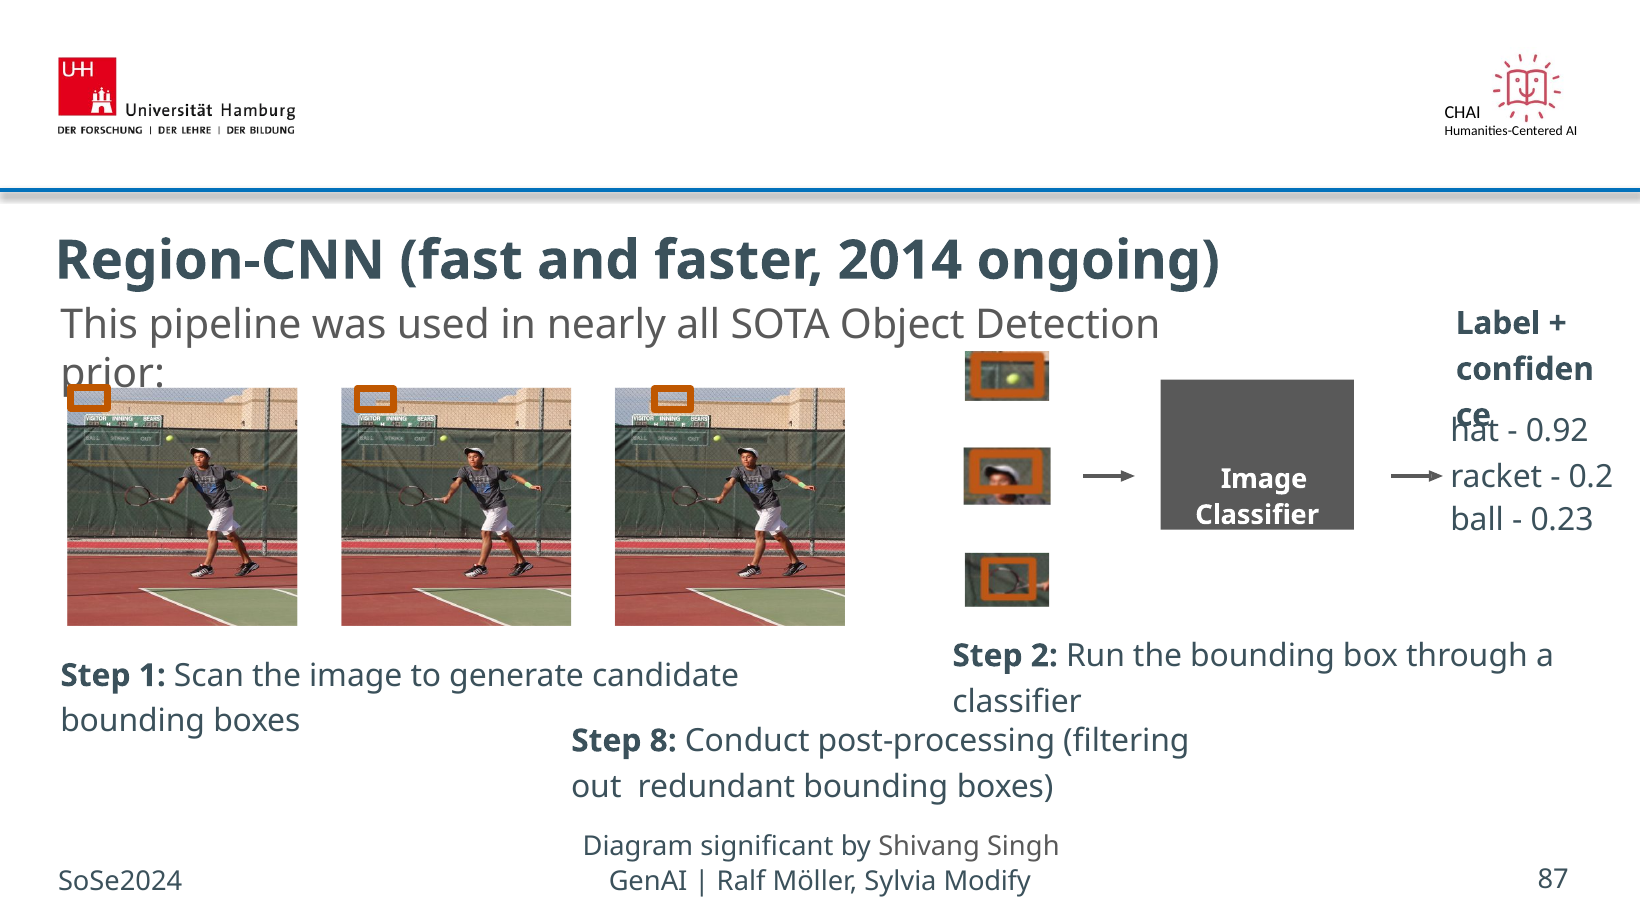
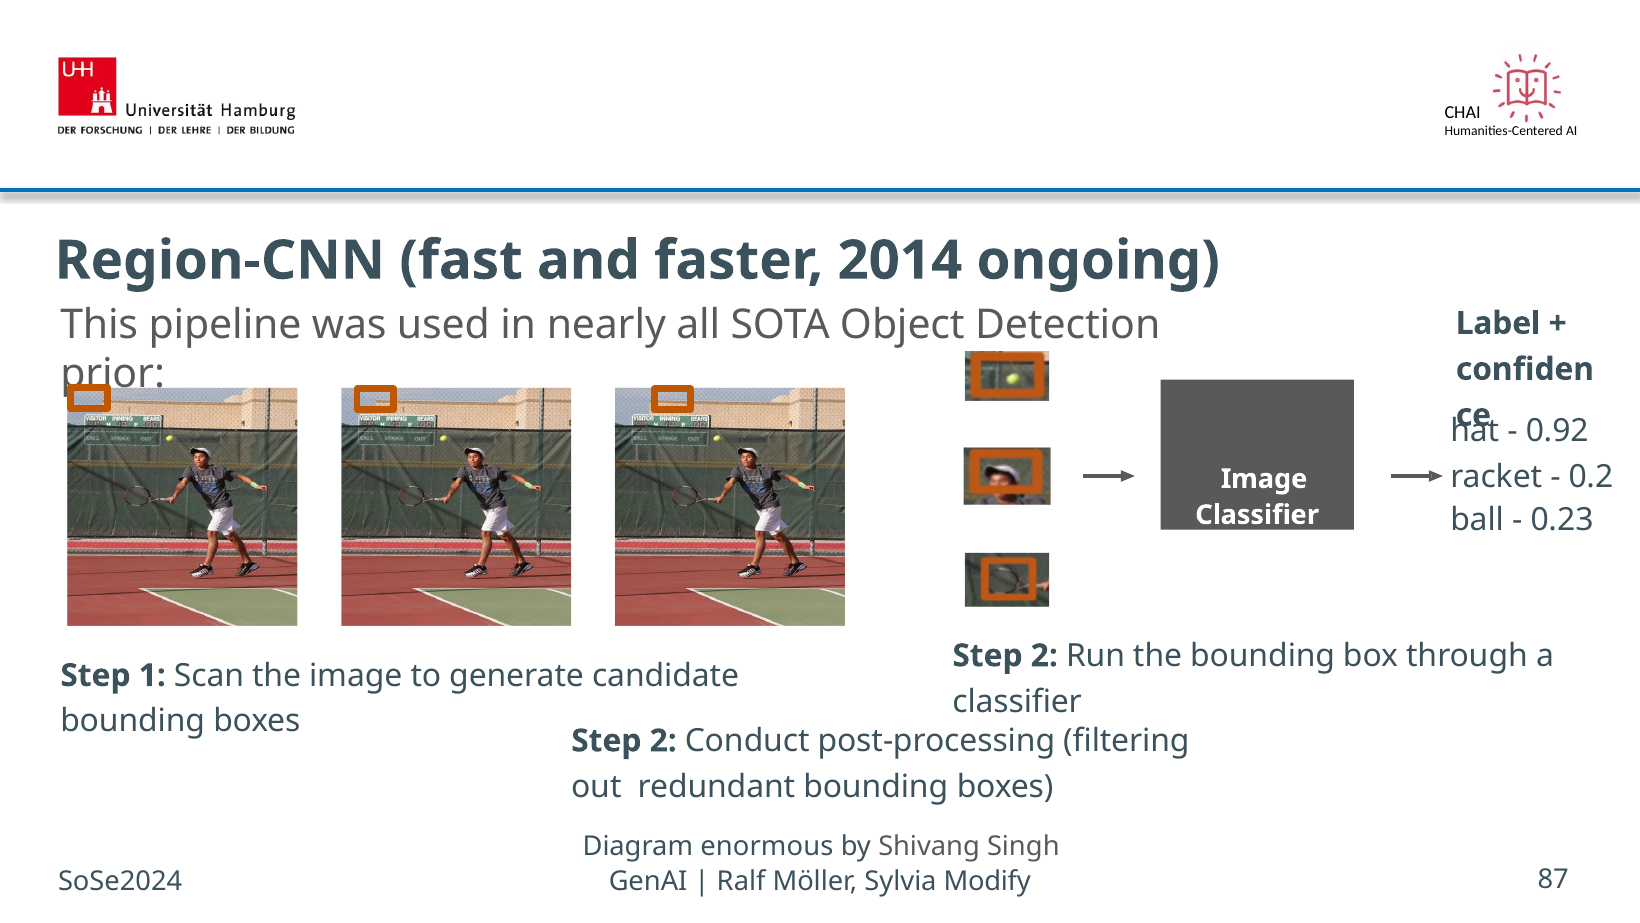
8: 8 -> 2 (663, 740)
significant: significant -> enormous (767, 846)
